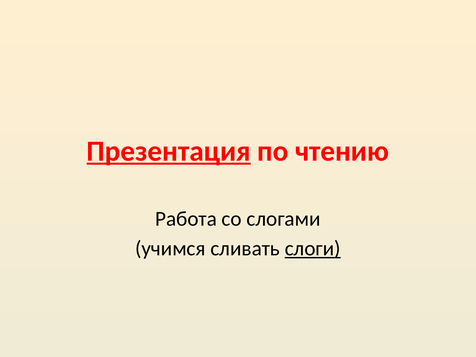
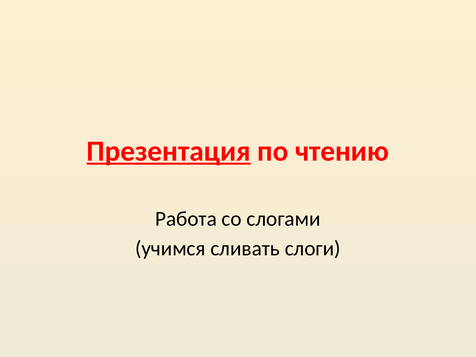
слоги underline: present -> none (313, 248)
